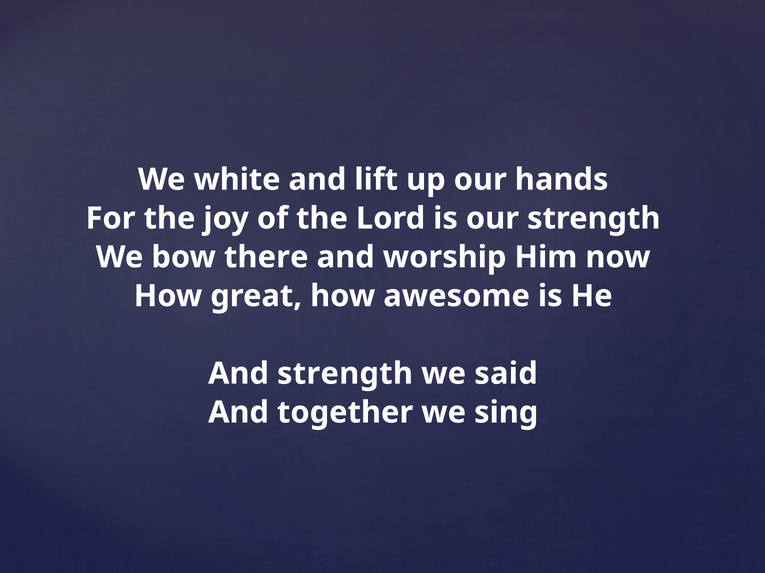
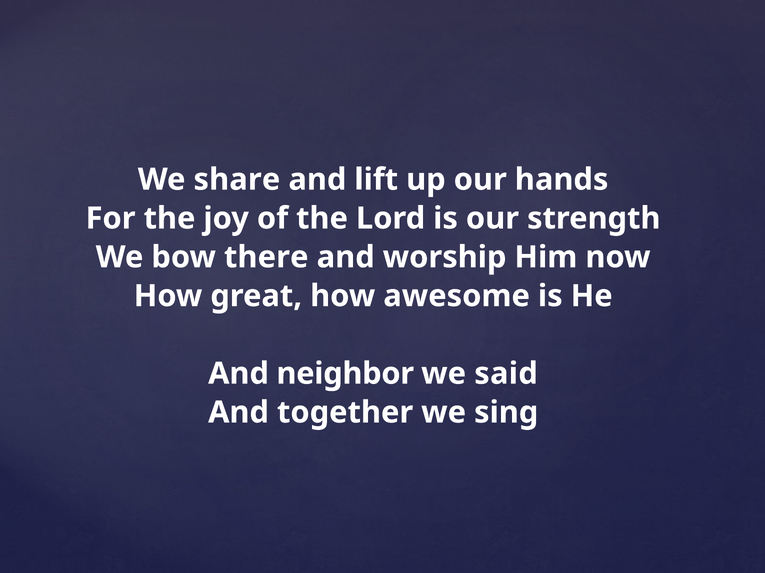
white: white -> share (237, 180)
And strength: strength -> neighbor (345, 374)
